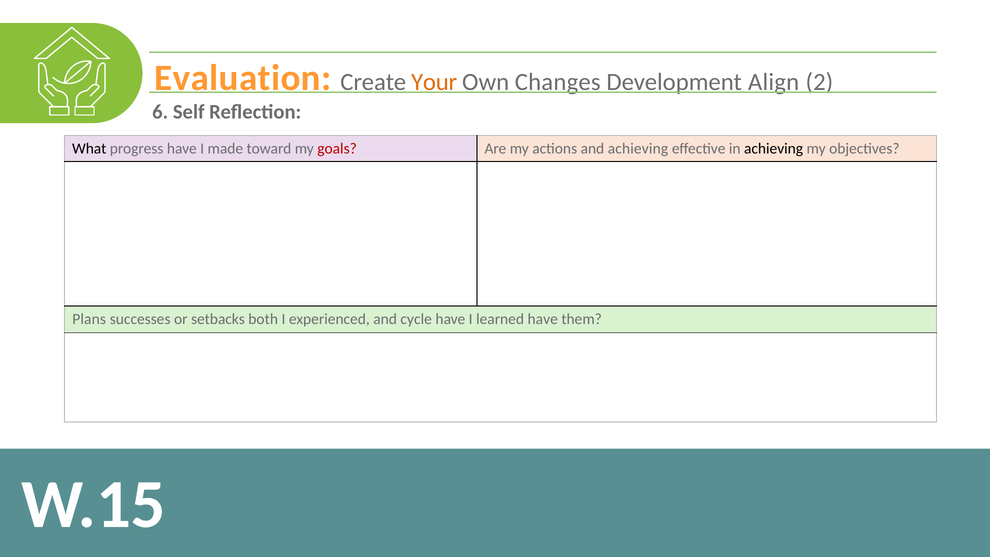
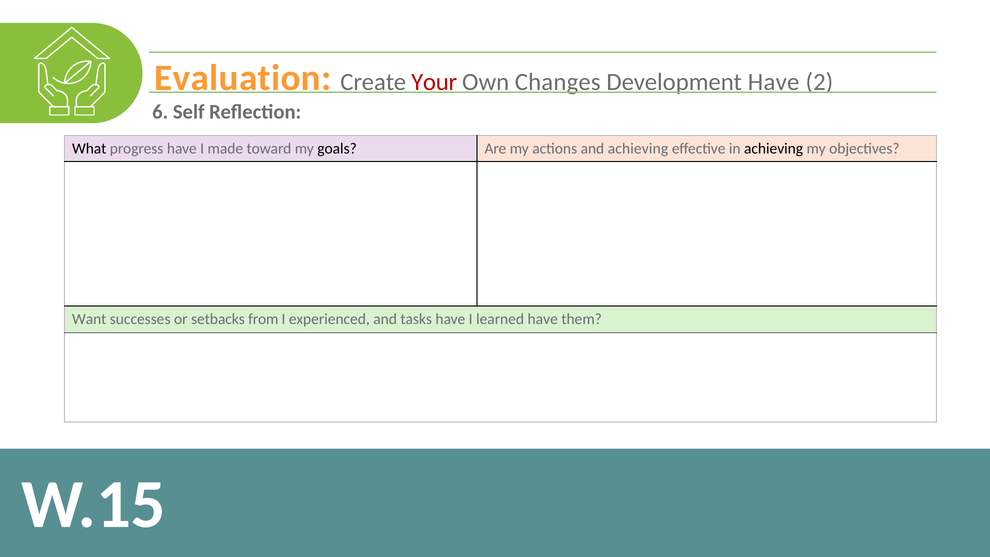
Your colour: orange -> red (434, 82)
Development Align: Align -> Have (774, 82)
goals colour: red -> black (337, 149)
Plans: Plans -> Want (89, 319)
both: both -> from (263, 319)
cycle: cycle -> tasks (416, 319)
